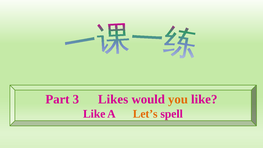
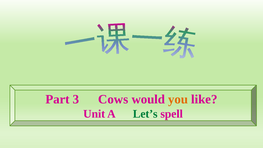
Likes: Likes -> Cows (113, 99)
Like: Like -> Unit (94, 114)
Let’s colour: orange -> green (145, 114)
